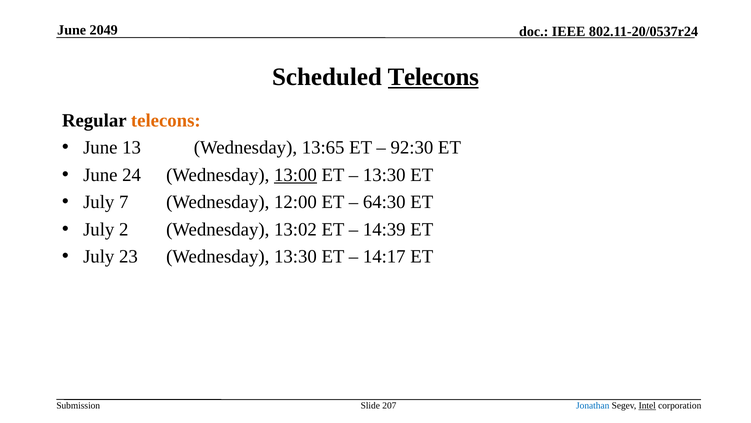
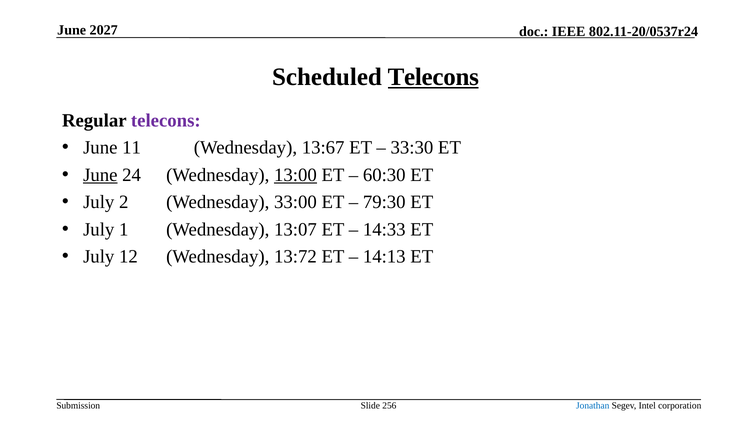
2049: 2049 -> 2027 (104, 30)
telecons colour: orange -> purple (166, 120)
13: 13 -> 11 (132, 147)
13:65: 13:65 -> 13:67 (323, 147)
92:30: 92:30 -> 33:30 (412, 147)
June underline: none -> present (100, 175)
13:30: 13:30 -> 60:30 (384, 175)
7: 7 -> 2 (124, 202)
12:00: 12:00 -> 33:00 (295, 202)
64:30: 64:30 -> 79:30 (384, 202)
2: 2 -> 1 (124, 229)
13:02: 13:02 -> 13:07 (295, 229)
14:39: 14:39 -> 14:33 (384, 229)
23: 23 -> 12 (128, 256)
Wednesday 13:30: 13:30 -> 13:72 (295, 256)
14:17: 14:17 -> 14:13 (384, 256)
207: 207 -> 256 (389, 405)
Intel underline: present -> none (647, 405)
